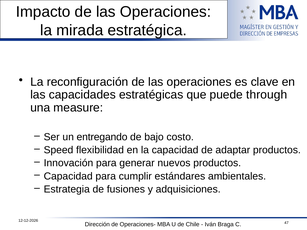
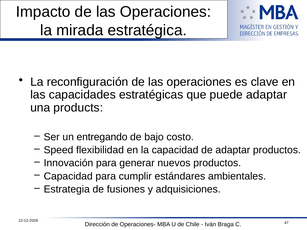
puede through: through -> adaptar (267, 95)
measure: measure -> products (78, 108)
